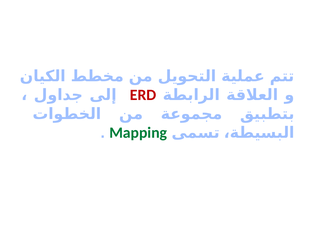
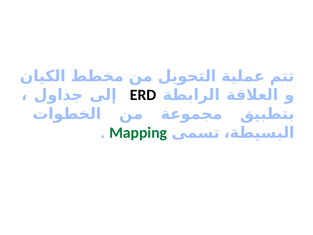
ERD colour: red -> black (143, 95)
